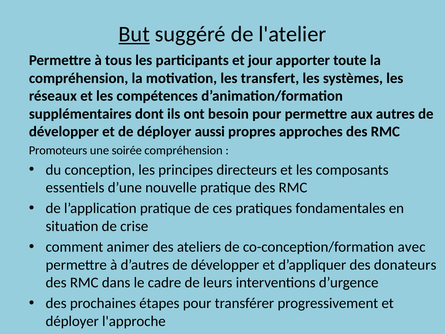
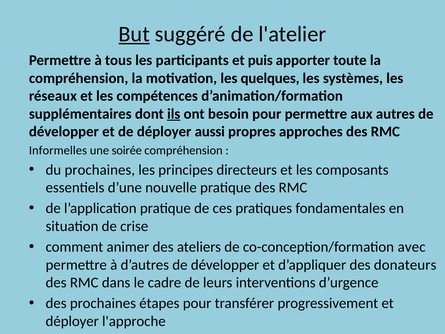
jour: jour -> puis (260, 60)
transfert: transfert -> quelques (270, 78)
ils underline: none -> present (174, 114)
Promoteurs: Promoteurs -> Informelles (58, 150)
du conception: conception -> prochaines (100, 170)
